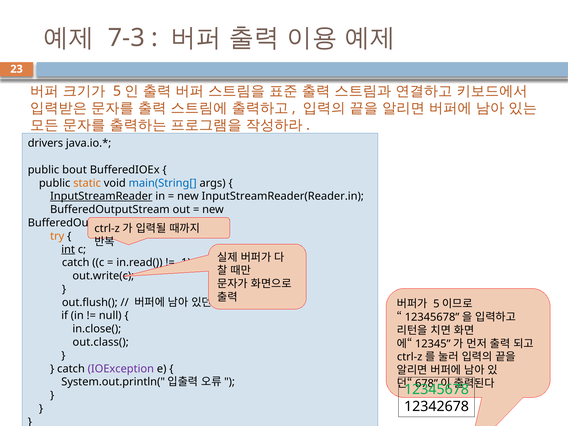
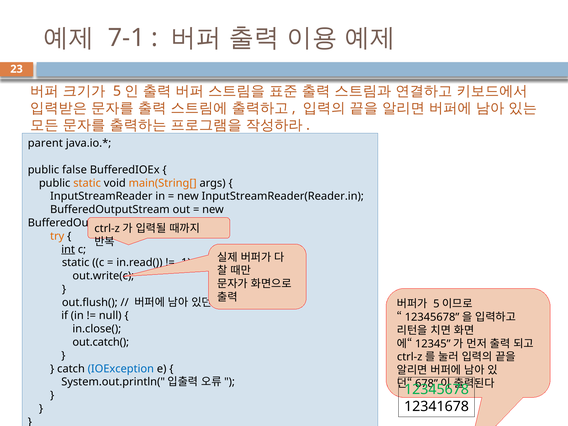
7-3: 7-3 -> 7-1 (126, 38)
drivers: drivers -> parent (45, 143)
bout: bout -> false (75, 170)
main(String[ colour: blue -> orange (163, 183)
InputStreamReader underline: present -> none (101, 196)
catch: catch -> static (76, 263)
out.class(: out.class( -> out.catch( (101, 342)
IOException colour: purple -> blue (121, 369)
12342678: 12342678 -> 12341678 (437, 407)
